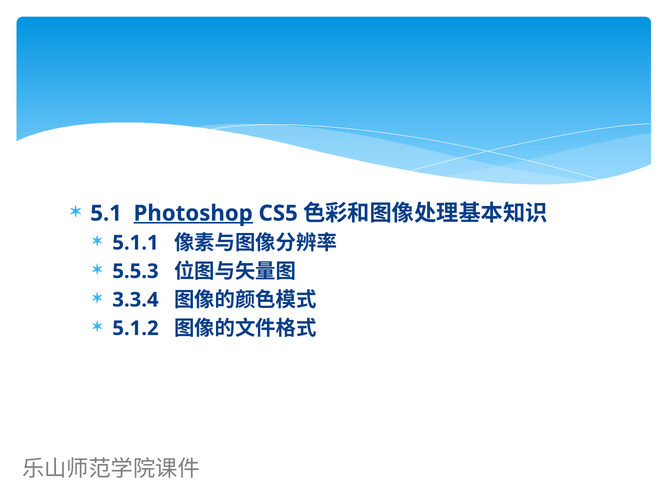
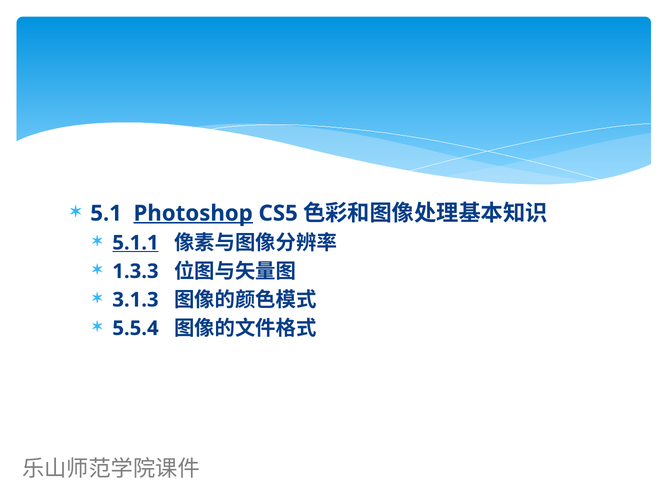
5.1.1 underline: none -> present (135, 243)
5.5.3: 5.5.3 -> 1.3.3 (135, 271)
3.3.4: 3.3.4 -> 3.1.3 (135, 300)
5.1.2: 5.1.2 -> 5.5.4 (135, 328)
